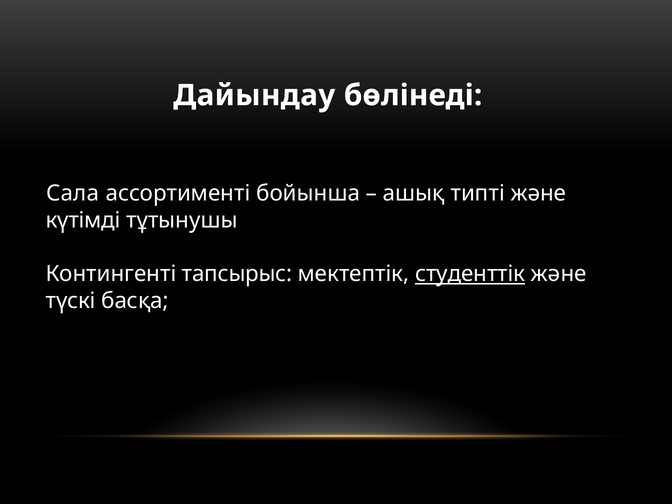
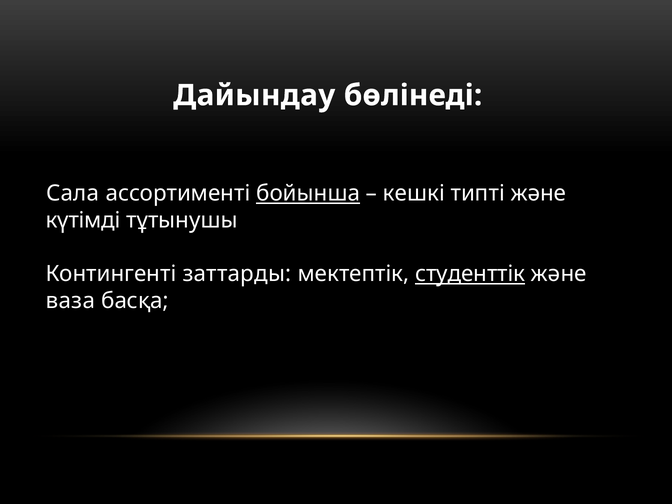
бойынша underline: none -> present (308, 193)
ашық: ашық -> кешкі (414, 193)
тапсырыс: тапсырыс -> заттарды (237, 274)
түскі: түскі -> ваза (70, 301)
